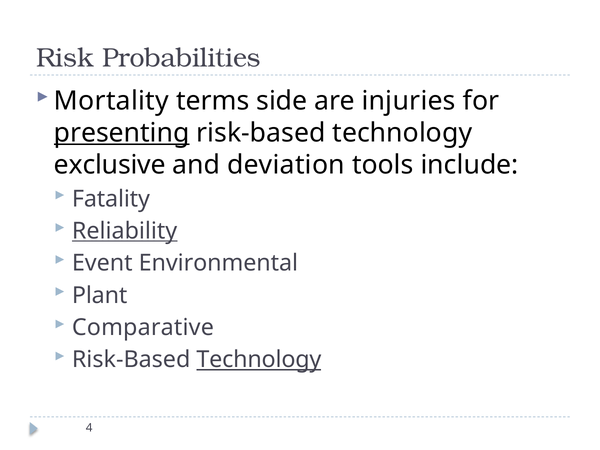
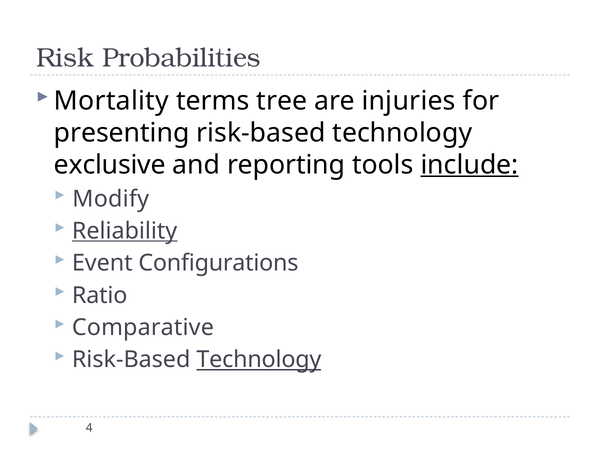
side: side -> tree (282, 101)
presenting underline: present -> none (122, 133)
deviation: deviation -> reporting (286, 165)
include underline: none -> present (470, 165)
Fatality: Fatality -> Modify (111, 199)
Environmental: Environmental -> Configurations (218, 263)
Plant: Plant -> Ratio (100, 295)
